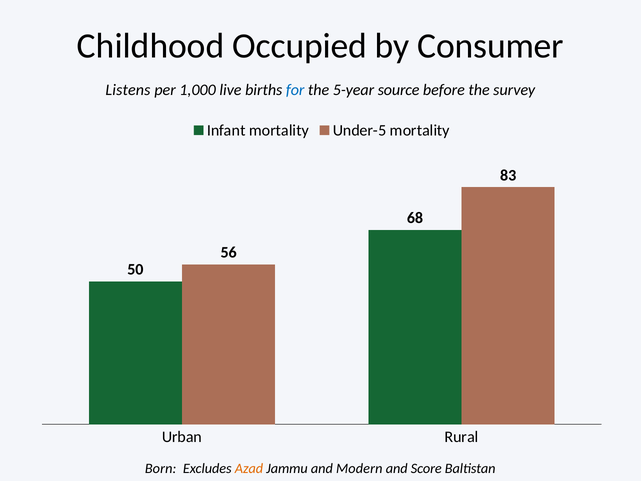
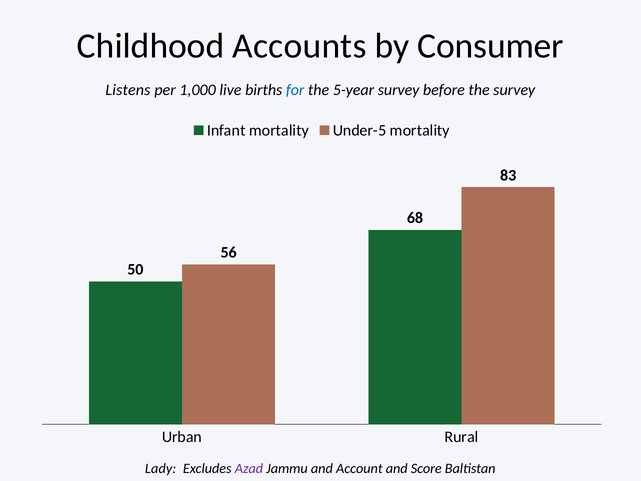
Occupied: Occupied -> Accounts (299, 46)
5-year source: source -> survey (399, 90)
Born: Born -> Lady (161, 468)
Azad colour: orange -> purple (249, 468)
Modern: Modern -> Account (359, 468)
